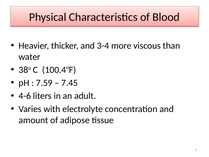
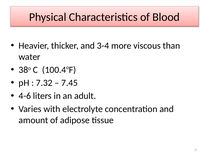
7.59: 7.59 -> 7.32 (44, 83)
